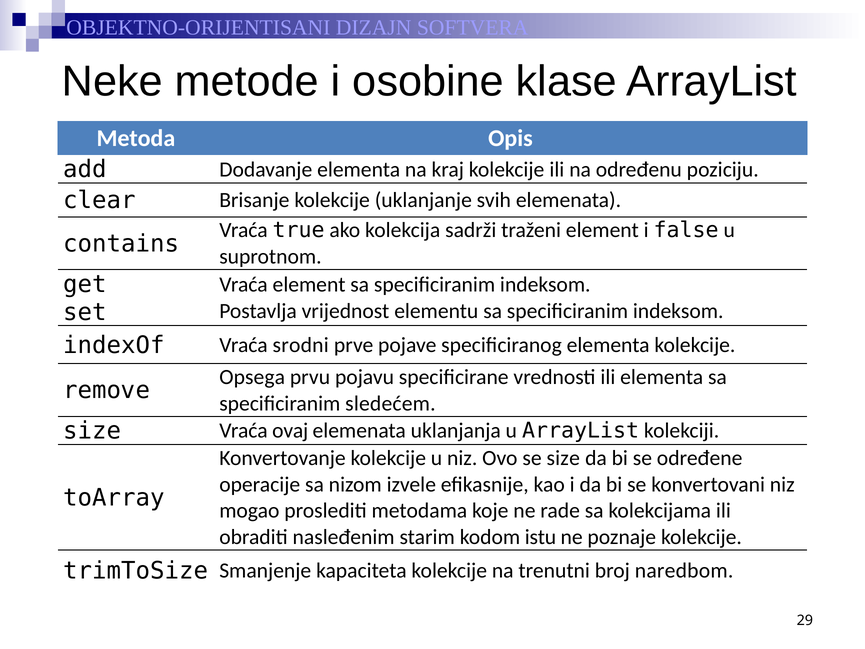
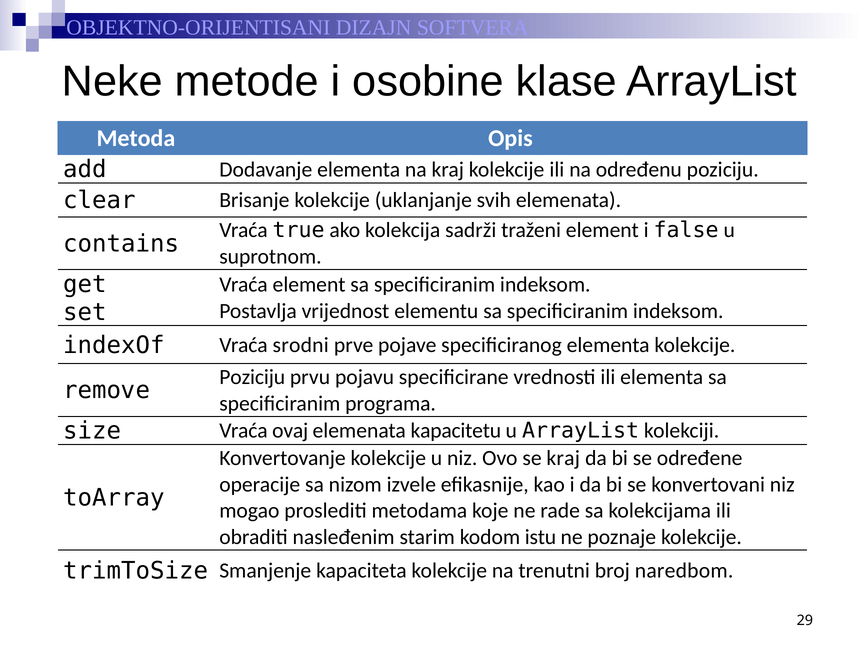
Opsega: Opsega -> Poziciju (252, 377)
sledećem: sledećem -> programa (391, 403)
uklanjanja: uklanjanja -> kapacitetu (456, 431)
se size: size -> kraj (563, 458)
